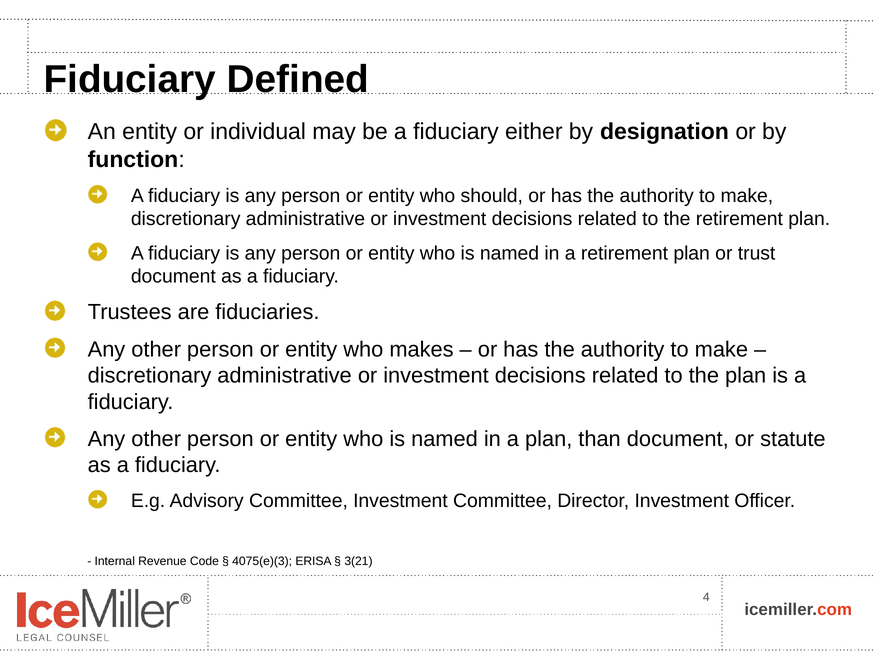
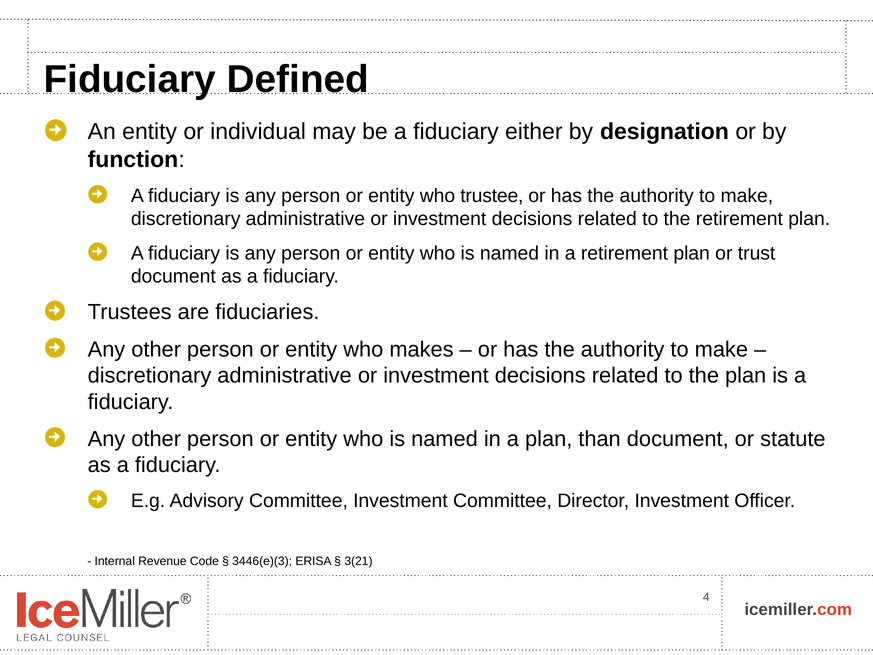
should: should -> trustee (492, 196)
4075(e)(3: 4075(e)(3 -> 3446(e)(3 (262, 561)
